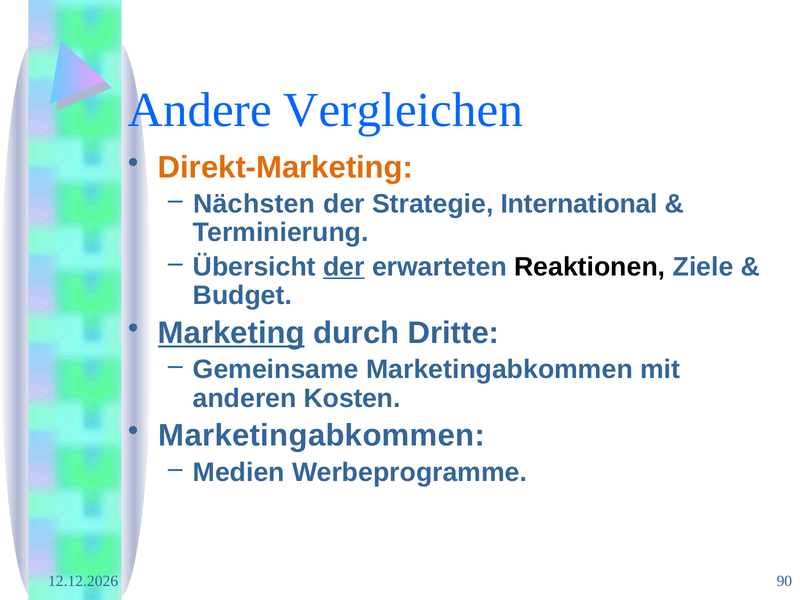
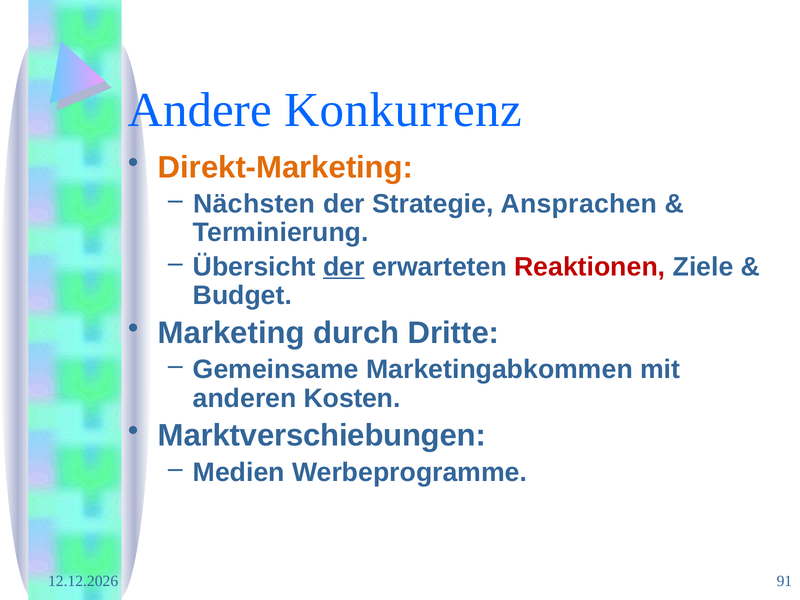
Vergleichen: Vergleichen -> Konkurrenz (403, 110)
International: International -> Ansprachen (579, 204)
Reaktionen colour: black -> red (590, 267)
Marketing underline: present -> none (231, 333)
Marketingabkommen: Marketingabkommen -> Marktverschiebungen (322, 436)
90: 90 -> 91 (784, 581)
